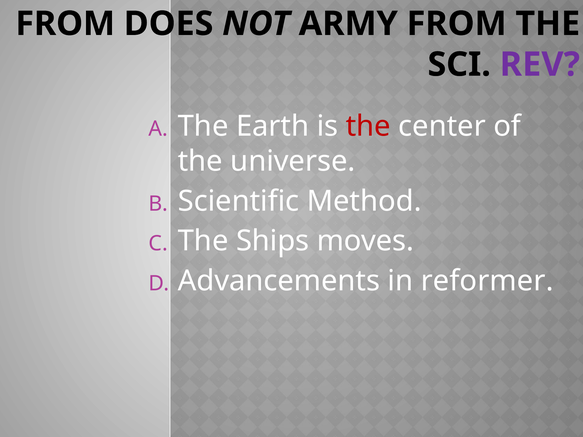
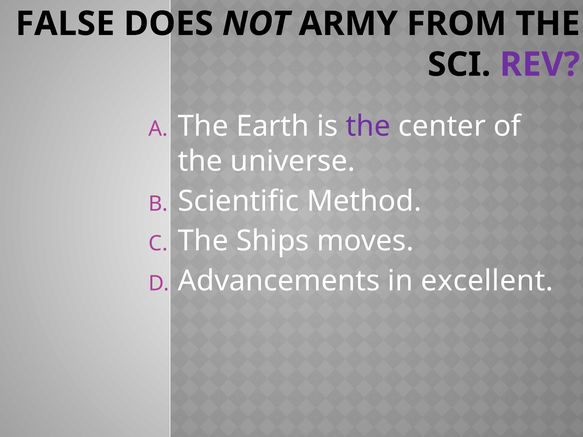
FROM: FROM -> FALSE (65, 24)
the colour: red -> purple (368, 126)
reformer: reformer -> excellent (487, 281)
